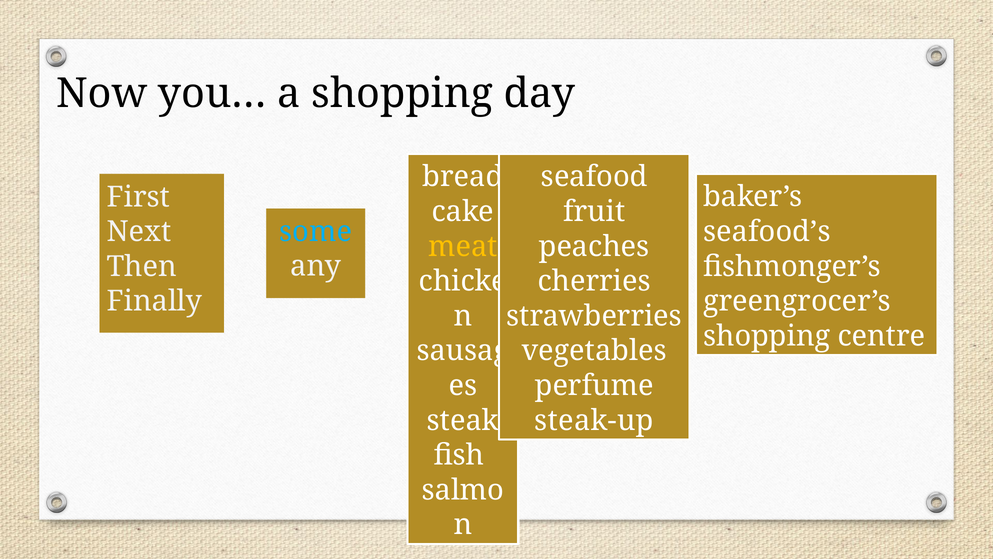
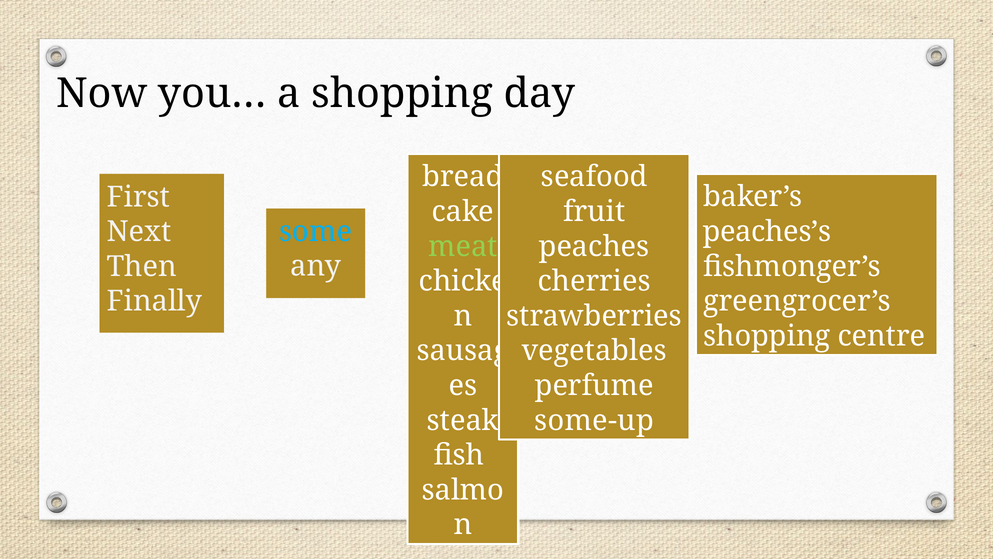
seafood’s: seafood’s -> peaches’s (767, 232)
meat colour: yellow -> light green (463, 246)
steak-up: steak-up -> some-up (594, 420)
